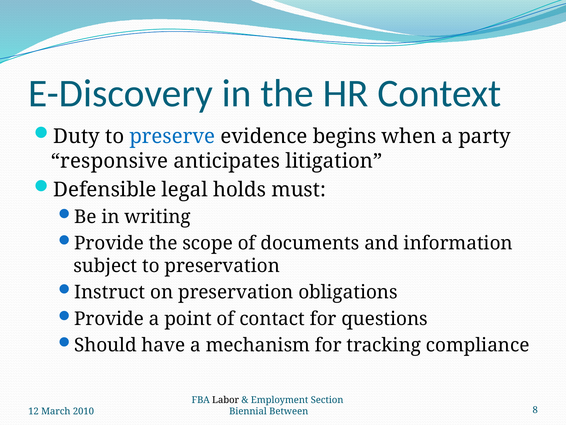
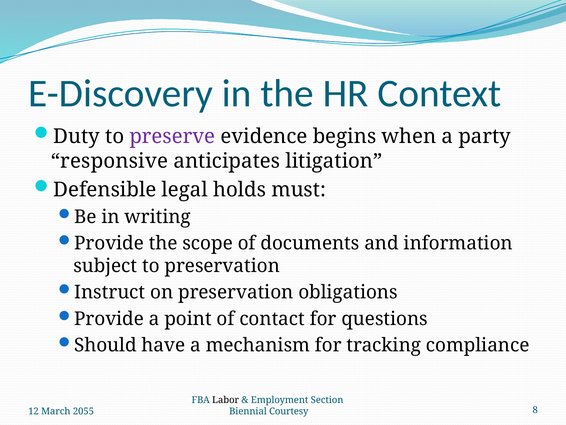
preserve colour: blue -> purple (172, 136)
2010: 2010 -> 2055 (83, 411)
Between: Between -> Courtesy (289, 411)
